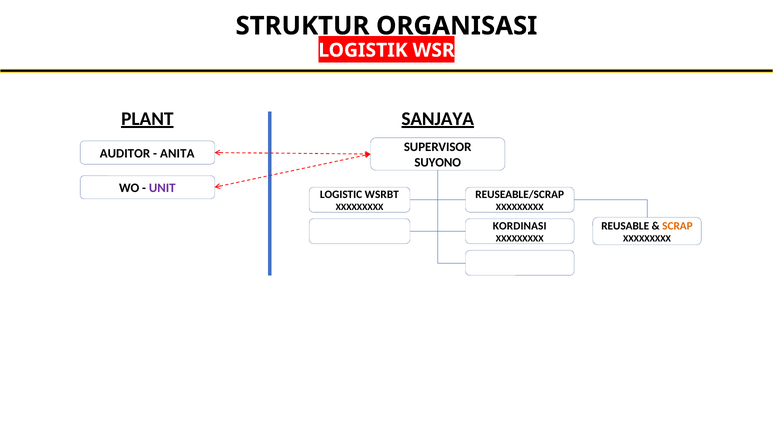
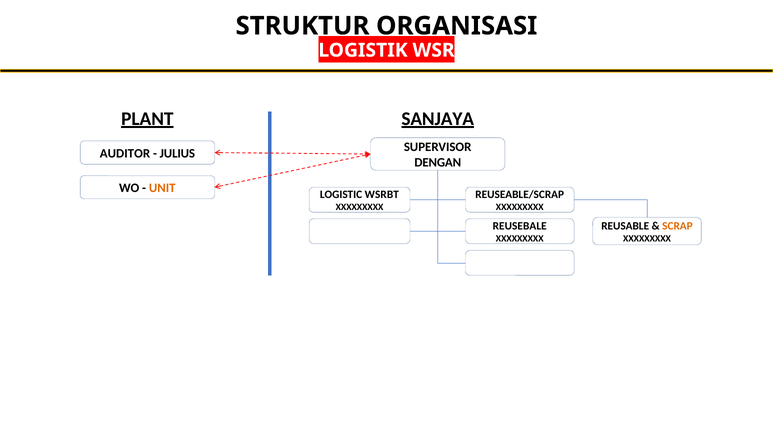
ANITA: ANITA -> JULIUS (177, 153)
SUYONO: SUYONO -> DENGAN (438, 163)
UNIT colour: purple -> orange (162, 188)
KORDINASI: KORDINASI -> REUSEBALE (520, 226)
